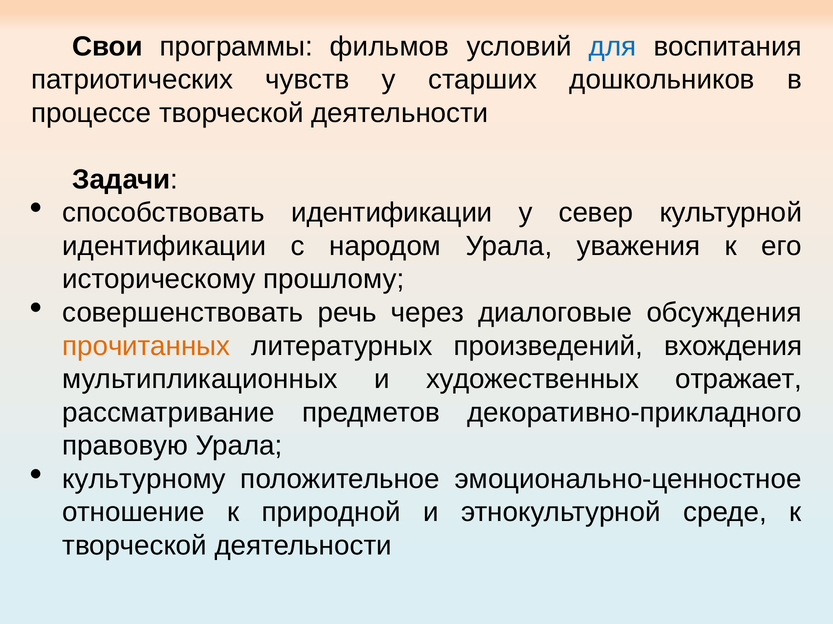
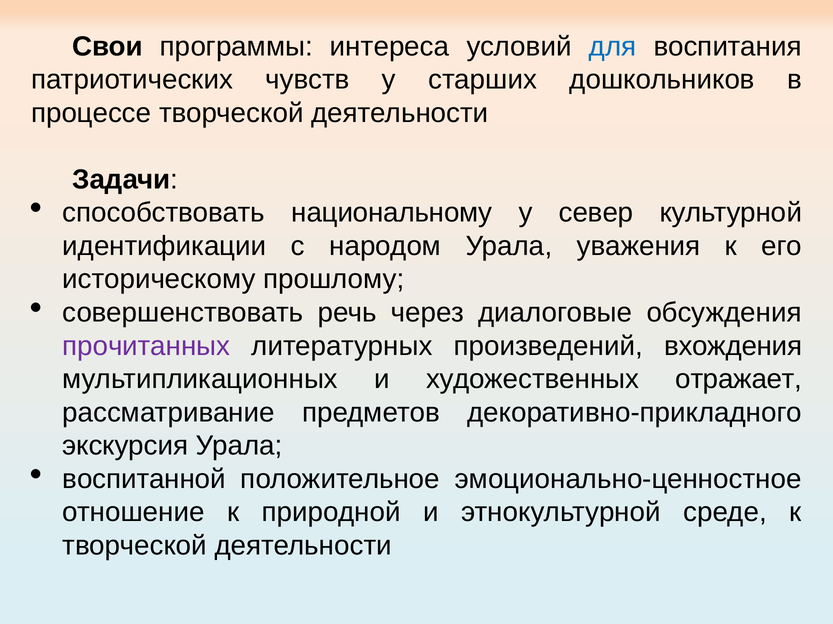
фильмов: фильмов -> интереса (390, 46)
способствовать идентификации: идентификации -> национальному (392, 213)
прочитанных colour: orange -> purple (146, 346)
правовую: правовую -> экскурсия (125, 446)
культурному: культурному -> воспитанной (144, 480)
